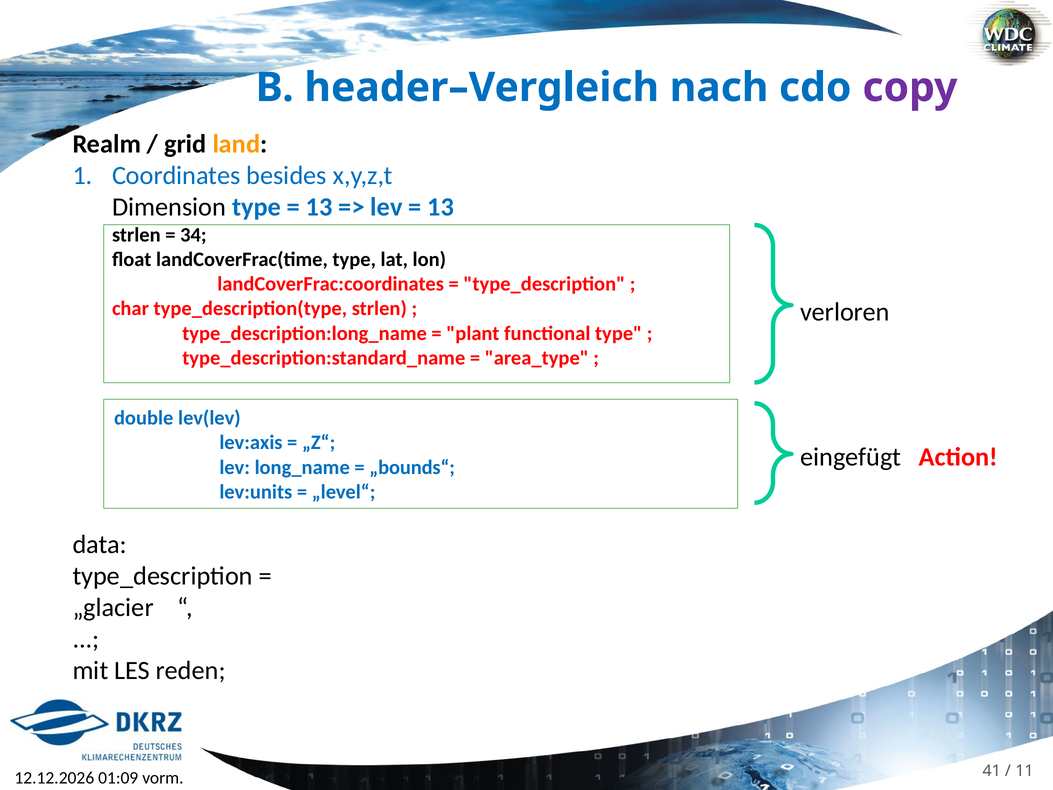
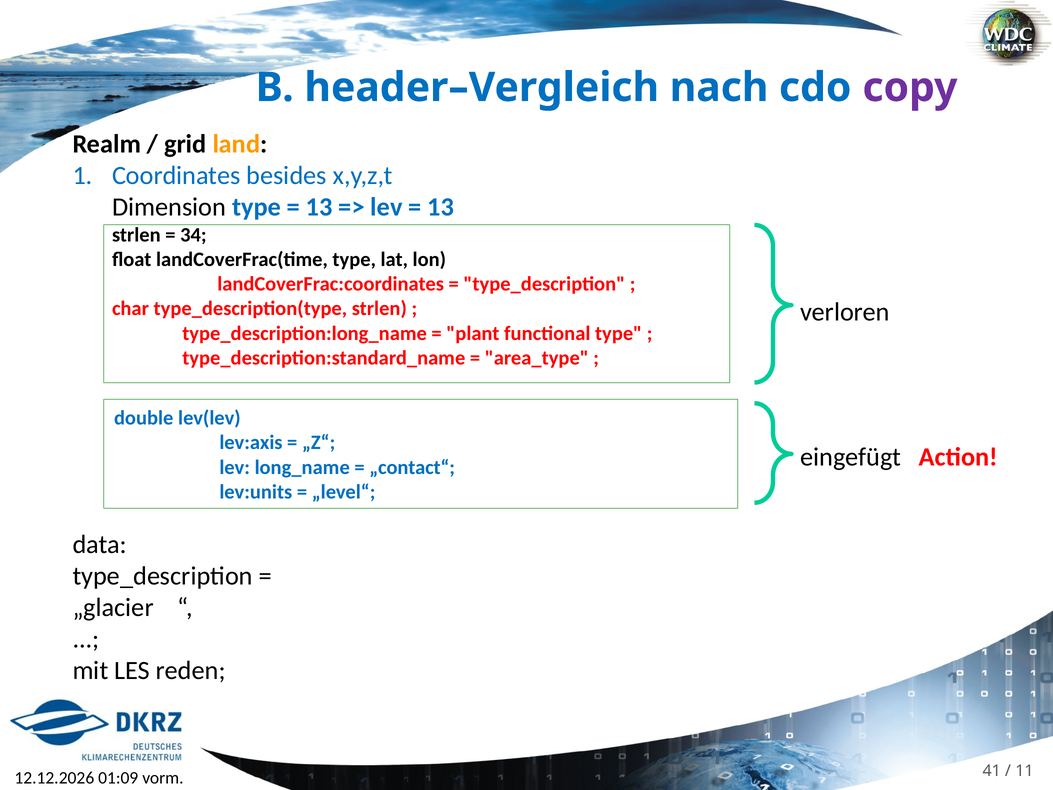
„bounds“: „bounds“ -> „contact“ (412, 467)
